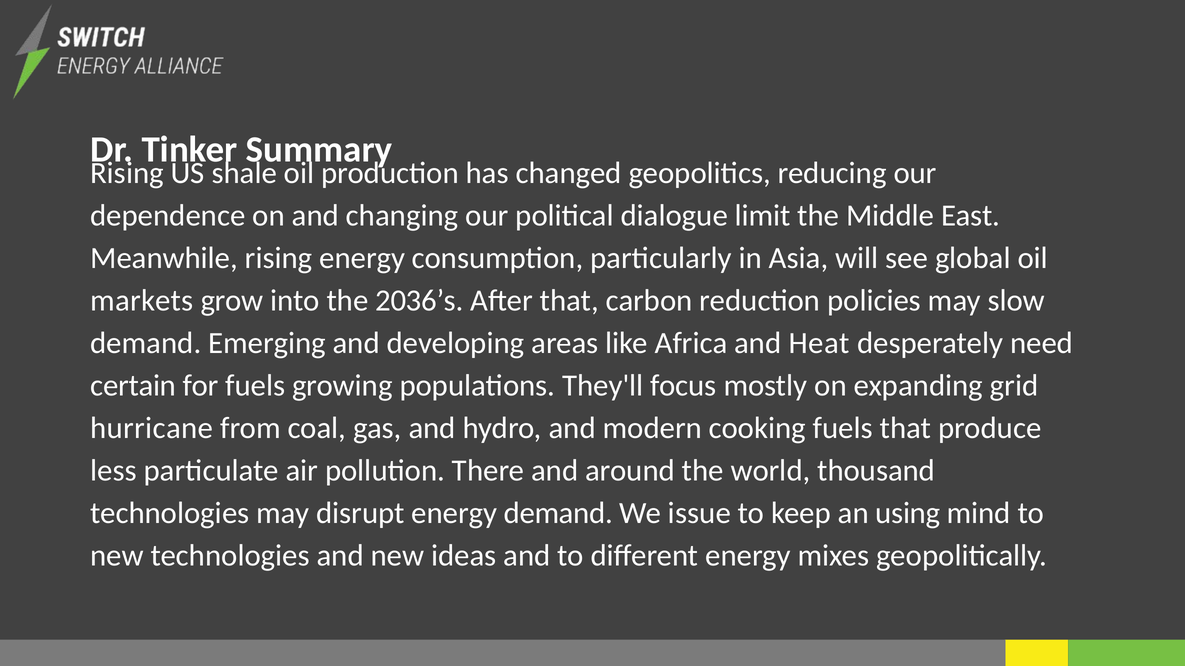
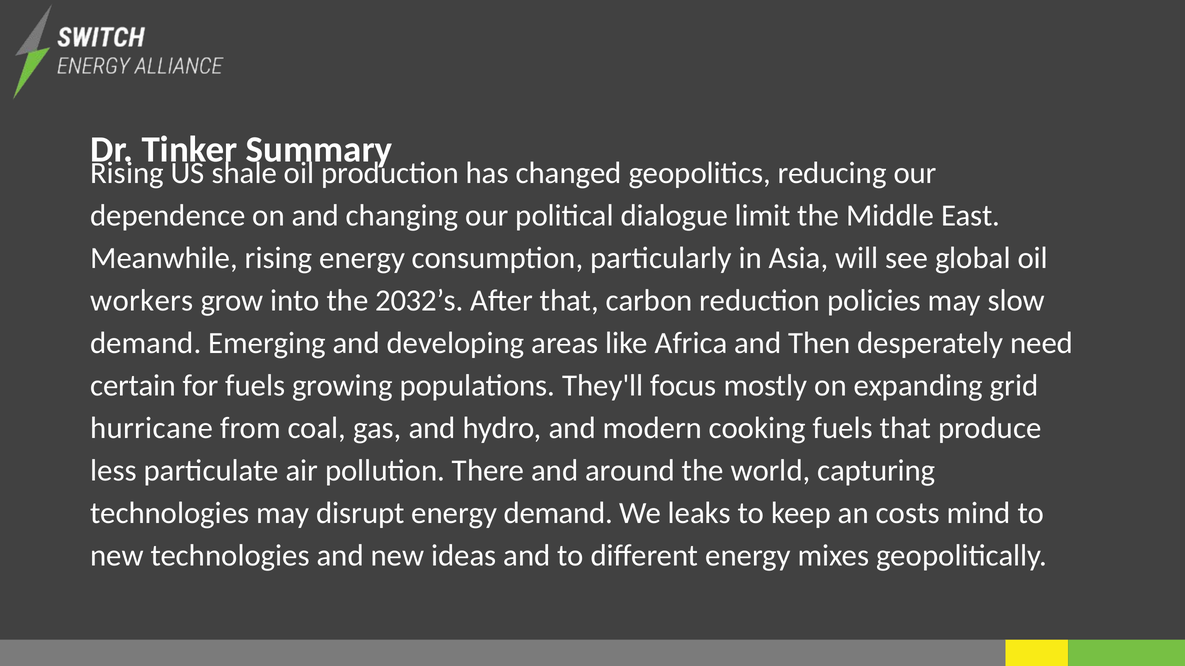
markets: markets -> workers (142, 301)
2036’s: 2036’s -> 2032’s (419, 301)
Heat: Heat -> Then (819, 344)
thousand: thousand -> capturing (876, 471)
issue: issue -> leaks (699, 514)
using: using -> costs (908, 514)
